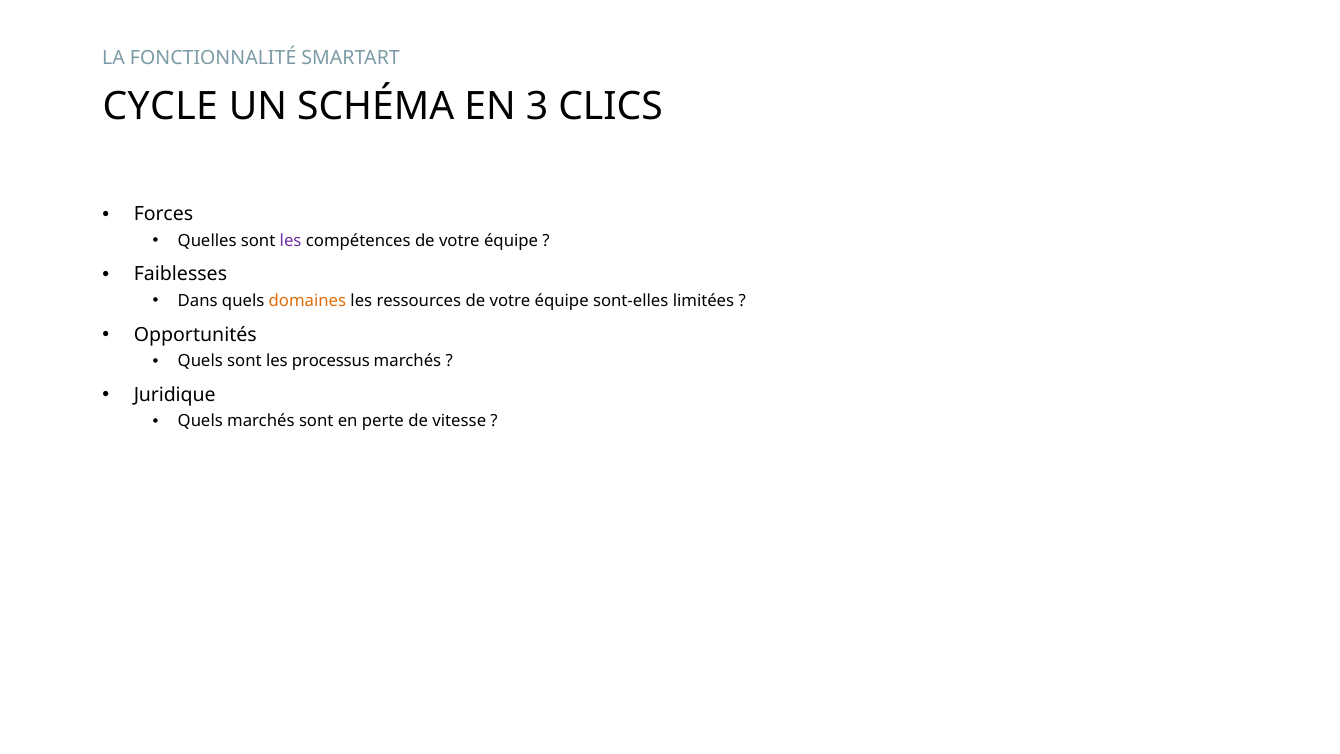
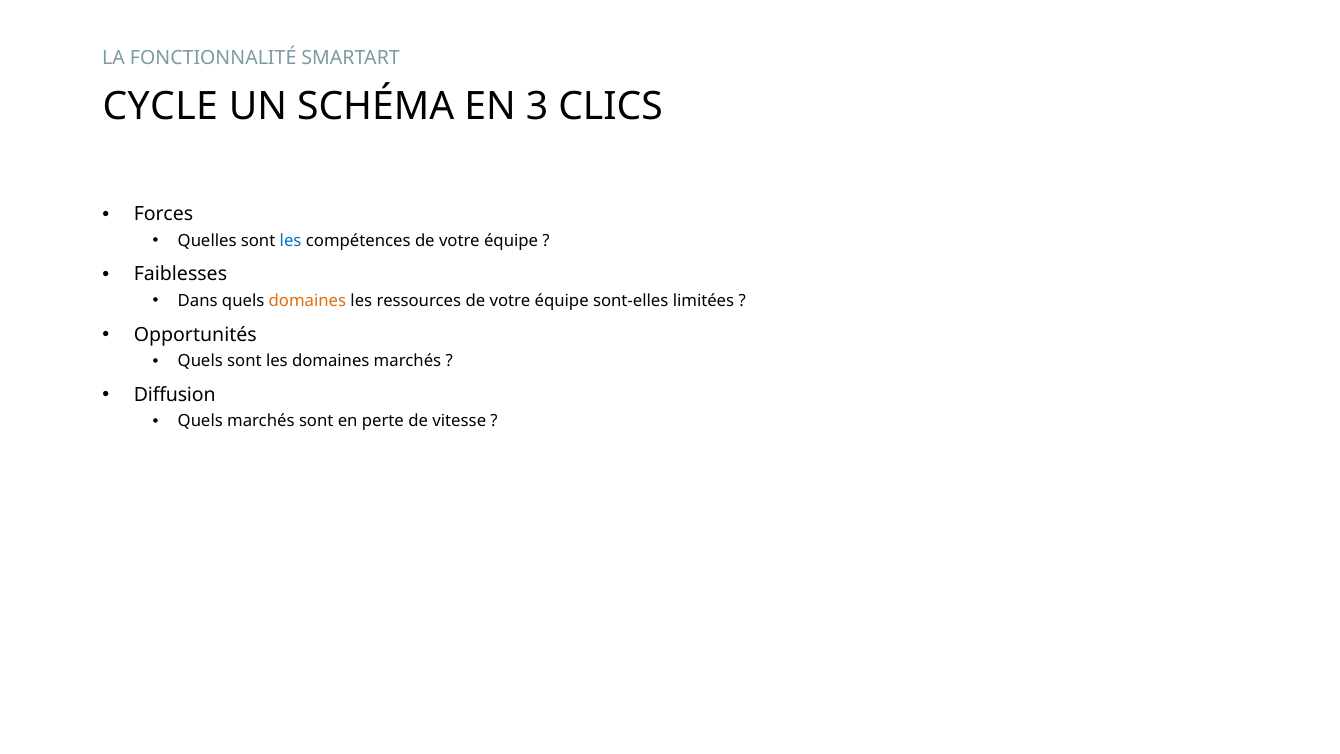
les colour: purple -> blue (291, 241)
les processus: processus -> domaines (331, 361)
Juridique: Juridique -> Diffusion (175, 395)
